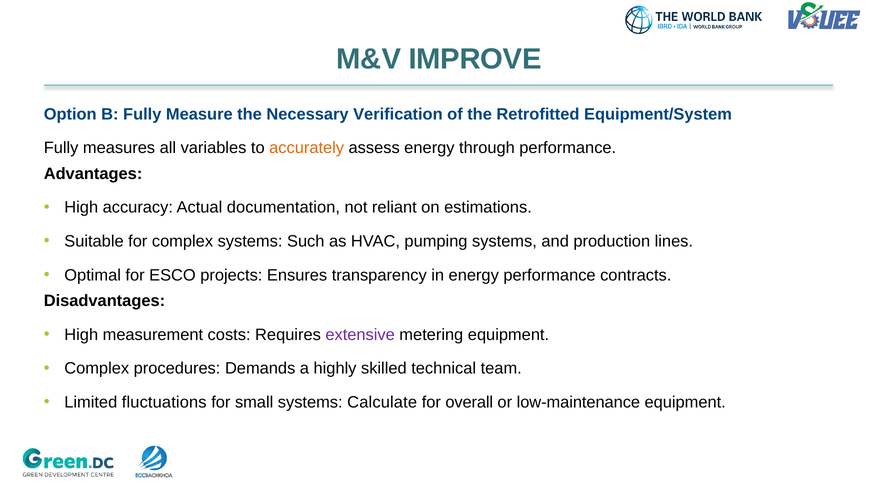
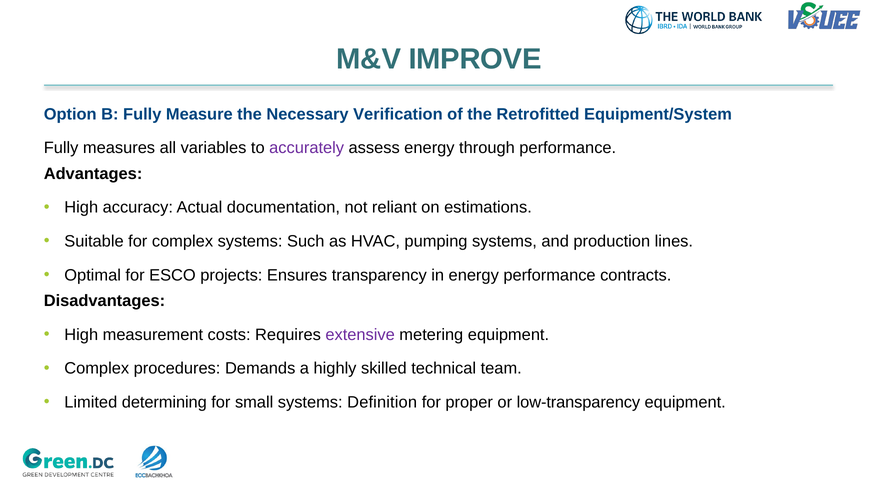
accurately colour: orange -> purple (307, 148)
fluctuations: fluctuations -> determining (164, 403)
Calculate: Calculate -> Definition (382, 403)
overall: overall -> proper (469, 403)
low-maintenance: low-maintenance -> low-transparency (578, 403)
